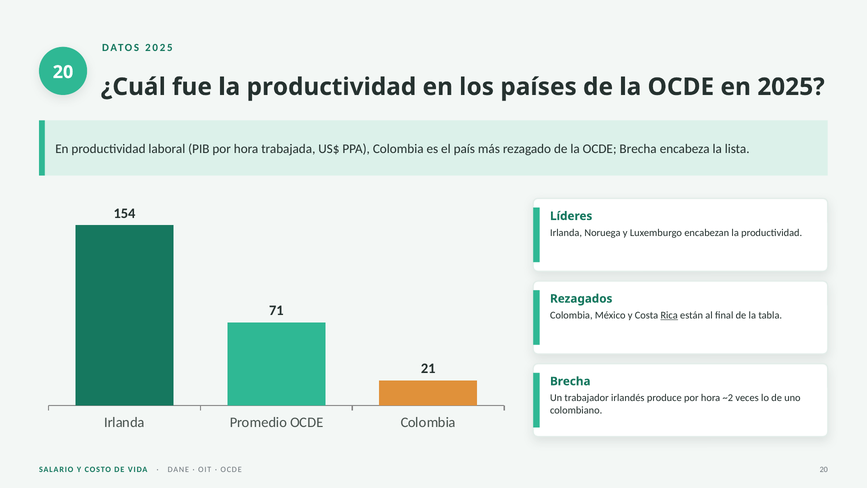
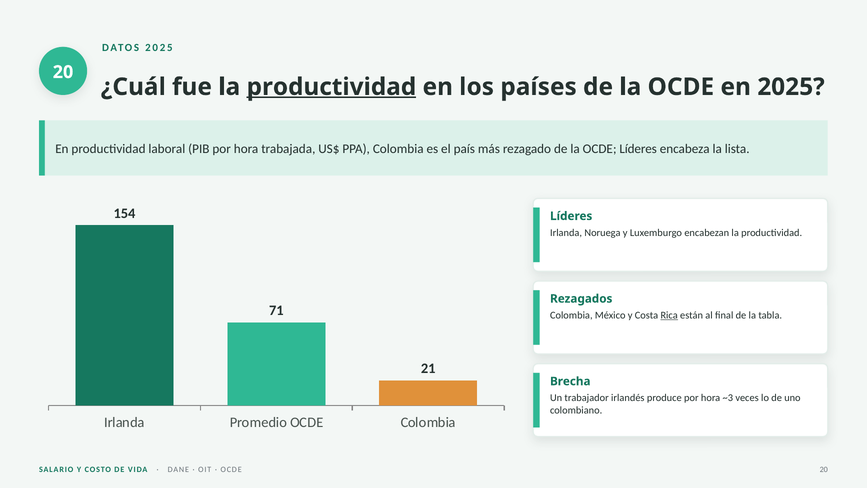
productividad underline: none -> present (331, 87)
OCDE Brecha: Brecha -> Líderes (638, 149)
~2: ~2 -> ~3 (728, 398)
